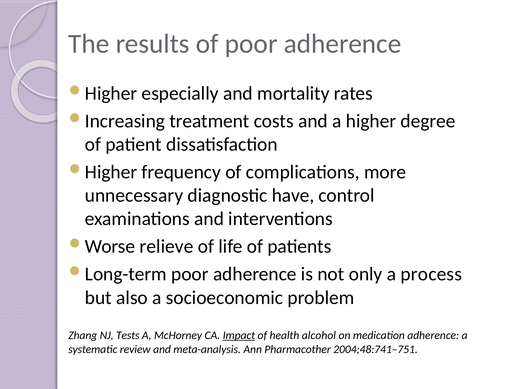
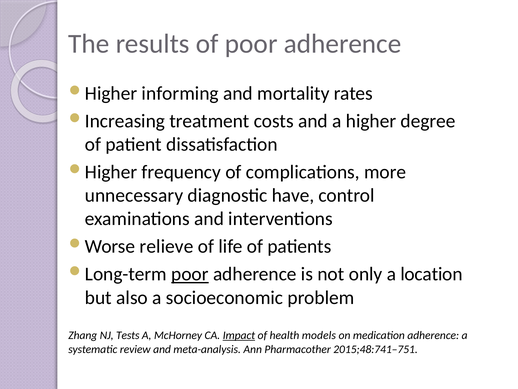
especially: especially -> informing (180, 93)
poor underline: none -> present (190, 274)
process: process -> location (431, 274)
alcohol: alcohol -> models (319, 335)
2004;48:741–751: 2004;48:741–751 -> 2015;48:741–751 (376, 349)
